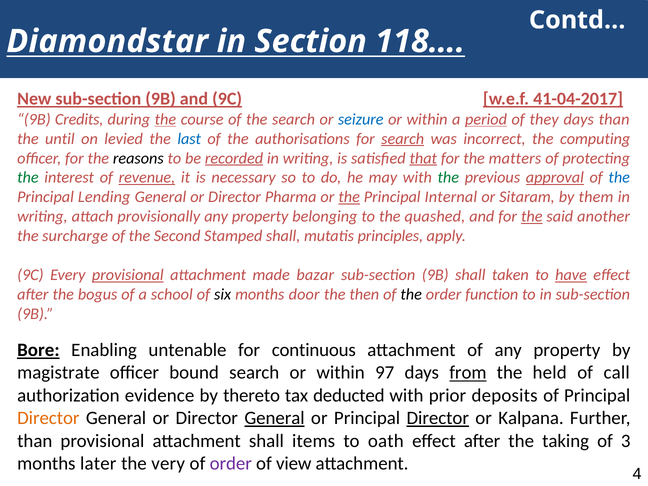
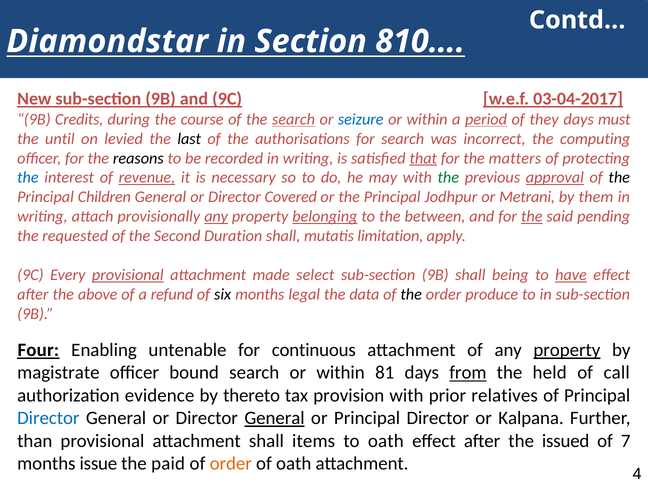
118…: 118… -> 810… (420, 41)
41-04-2017: 41-04-2017 -> 03-04-2017 (578, 99)
the underline: present -> none (165, 119)
search underline: none -> present (294, 119)
days than: than -> must (614, 119)
last colour: blue -> black (189, 139)
search underline: present -> none (403, 139)
recorded underline: present -> none (234, 158)
the colour: green -> blue (28, 178)
the colour: blue -> black (619, 178)
Lending: Lending -> Children (104, 197)
Pharma: Pharma -> Covered (291, 197)
the underline: present -> none (349, 197)
Internal: Internal -> Jodhpur (451, 197)
Sitaram: Sitaram -> Metrani (527, 197)
any underline: none -> present (216, 216)
belonging underline: none -> present (325, 216)
quashed: quashed -> between (435, 216)
another: another -> pending (604, 216)
surcharge: surcharge -> requested (75, 236)
Stamped: Stamped -> Duration (233, 236)
principles: principles -> limitation (390, 236)
bazar: bazar -> select (315, 275)
taken: taken -> being (510, 275)
bogus: bogus -> above (98, 294)
school: school -> refund (172, 294)
door: door -> legal (304, 294)
then: then -> data (364, 294)
function: function -> produce (492, 294)
Bore: Bore -> Four (38, 350)
property underline: none -> present (567, 350)
97: 97 -> 81 (385, 373)
deducted: deducted -> provision (349, 395)
deposits: deposits -> relatives (505, 395)
Director colour: orange -> blue (48, 418)
Director underline: present -> none (438, 418)
taking: taking -> issued (566, 441)
3: 3 -> 7 (626, 441)
later: later -> issue (98, 463)
very: very -> paid (168, 463)
order colour: purple -> orange (231, 463)
of view: view -> oath (294, 463)
